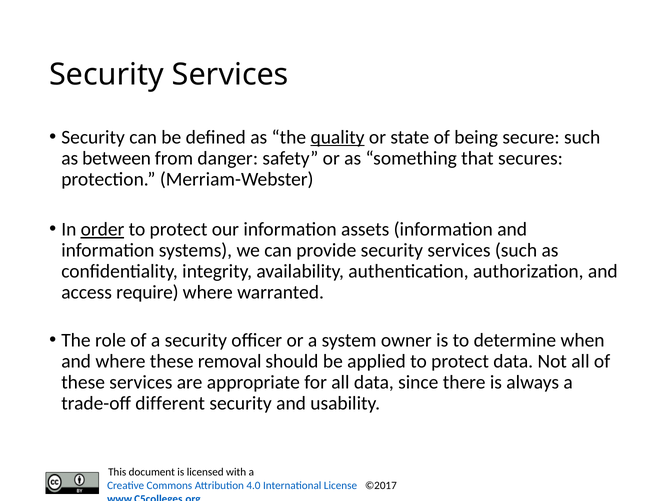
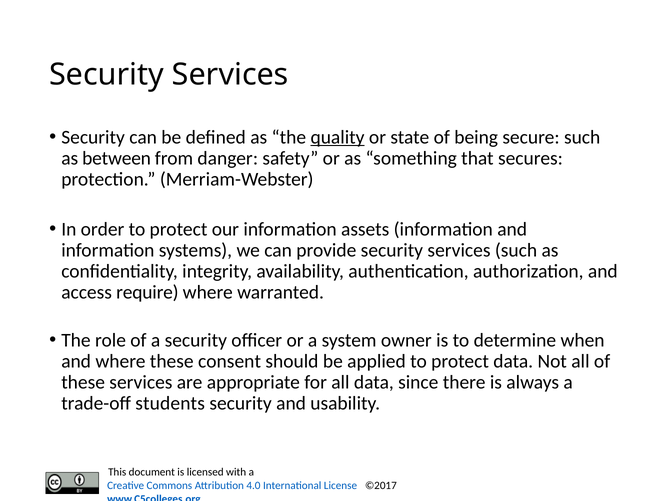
order underline: present -> none (103, 229)
removal: removal -> consent (230, 361)
different: different -> students (170, 403)
